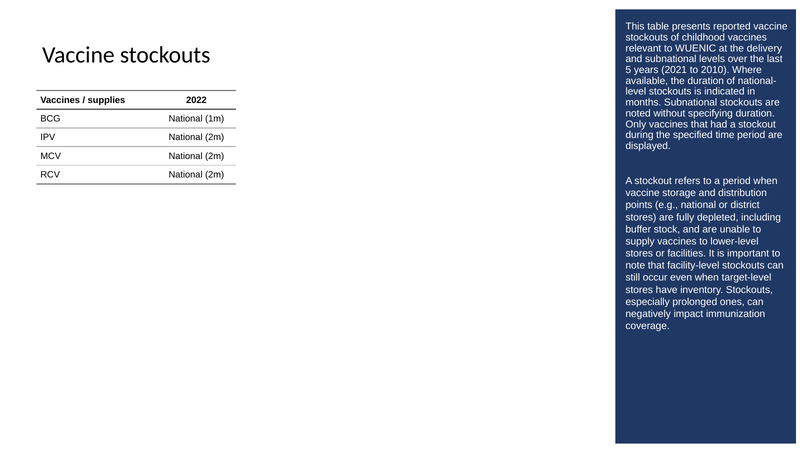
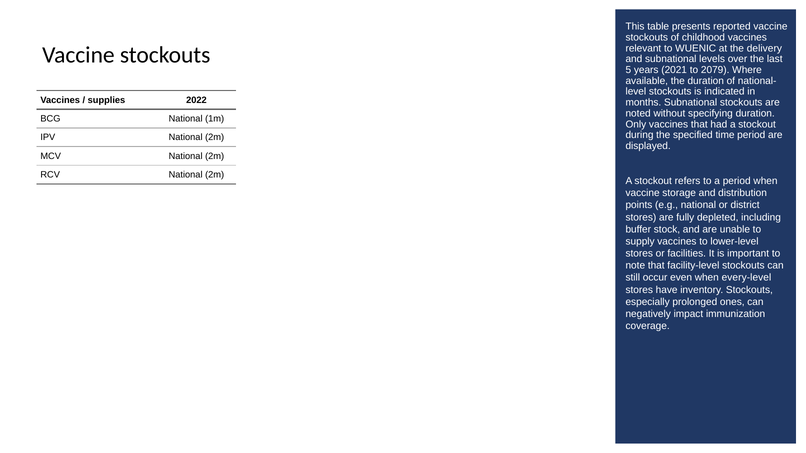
2010: 2010 -> 2079 (715, 70)
target-level: target-level -> every-level (746, 278)
